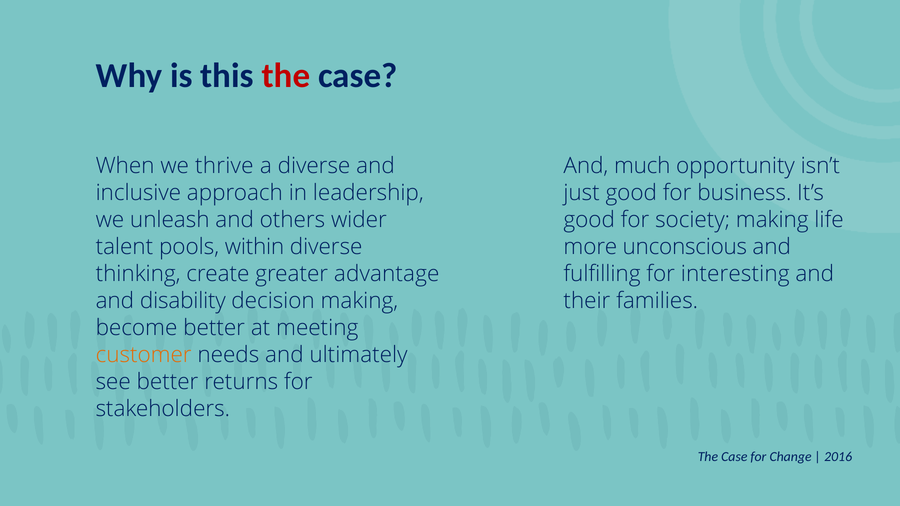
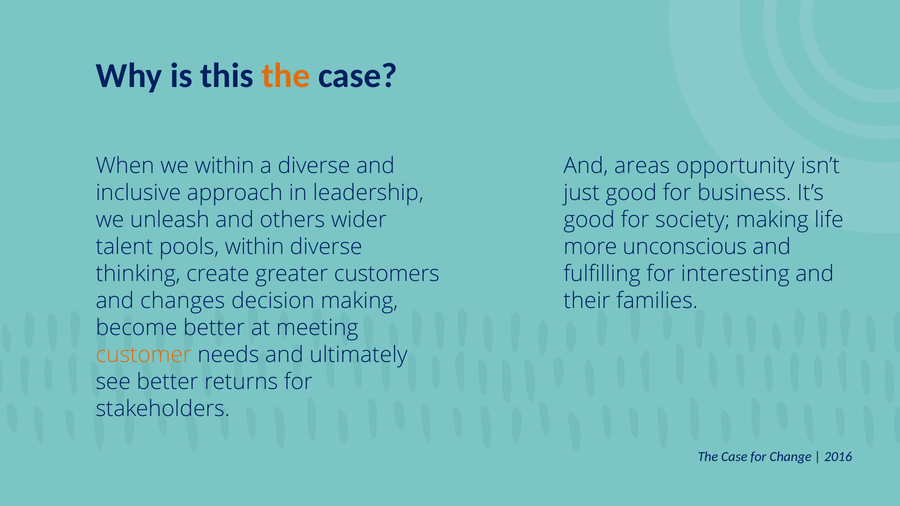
the colour: red -> orange (286, 76)
we thrive: thrive -> within (224, 166)
much: much -> areas (642, 166)
advantage: advantage -> customers (387, 274)
disability: disability -> changes (183, 301)
